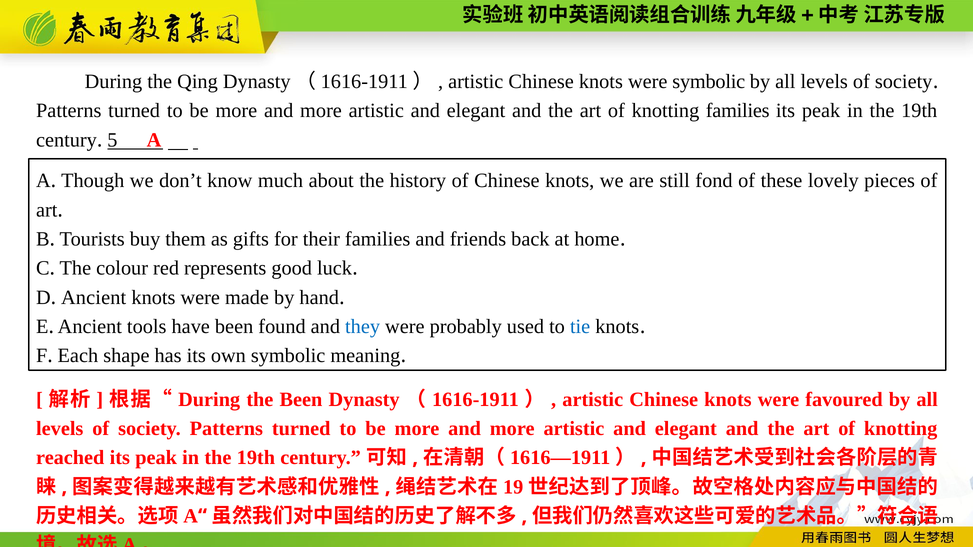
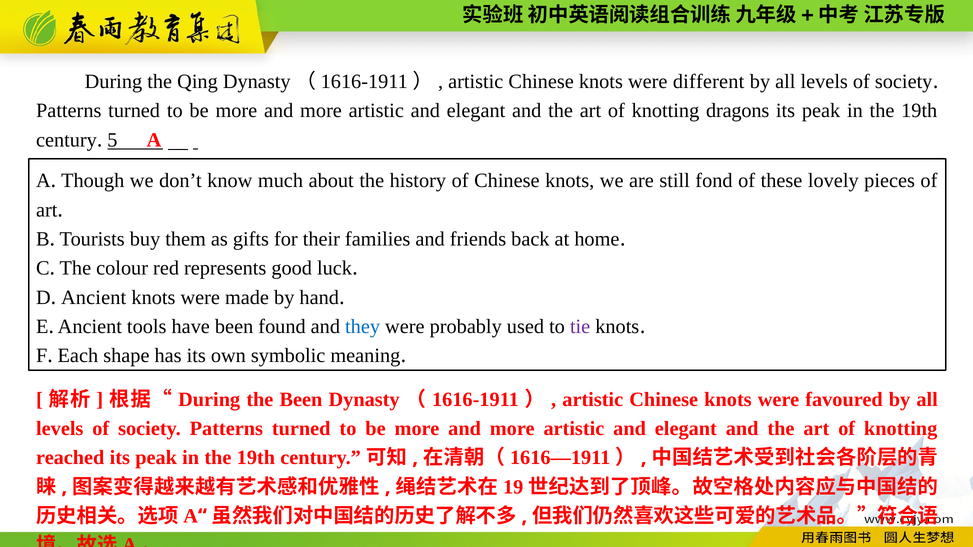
were symbolic: symbolic -> different (709, 82)
knotting families: families -> dragons (738, 111)
tie colour: blue -> purple (580, 327)
